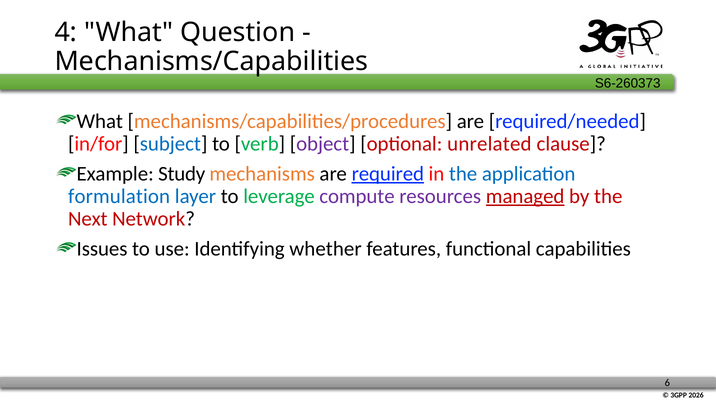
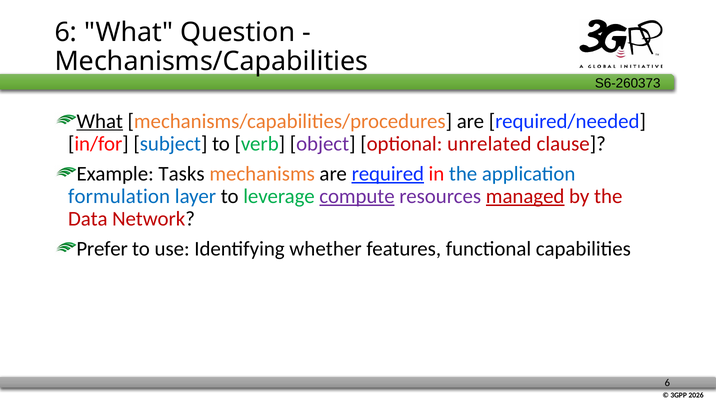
4: 4 -> 6 (66, 32)
What underline: none -> present (100, 121)
Study: Study -> Tasks (182, 174)
compute underline: none -> present (357, 196)
Next: Next -> Data (88, 219)
Issues: Issues -> Prefer (102, 249)
